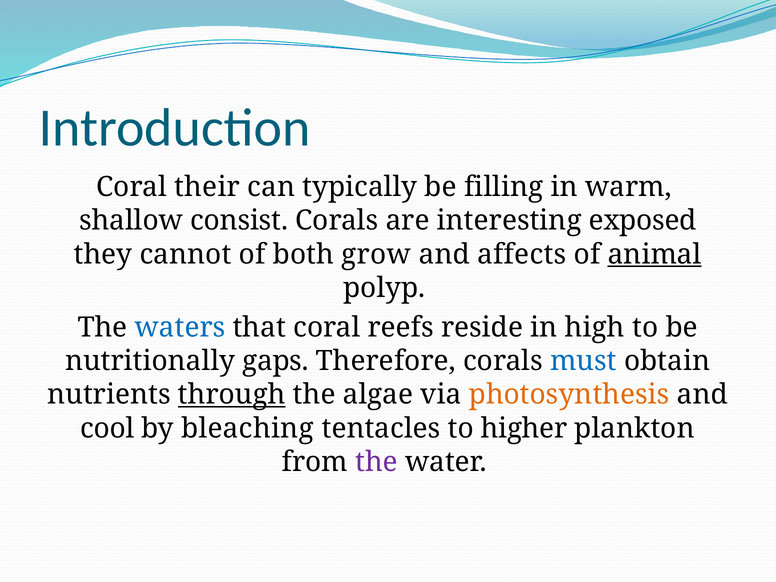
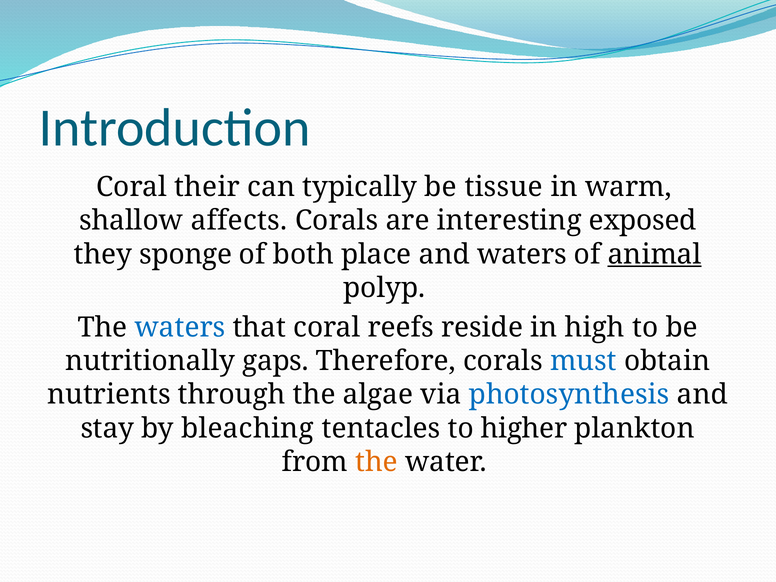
filling: filling -> tissue (504, 187)
consist: consist -> affects (239, 221)
cannot: cannot -> sponge (186, 254)
grow: grow -> place (376, 254)
and affects: affects -> waters (522, 254)
through underline: present -> none (232, 395)
photosynthesis colour: orange -> blue (569, 395)
cool: cool -> stay (107, 428)
the colour: purple -> orange (377, 462)
